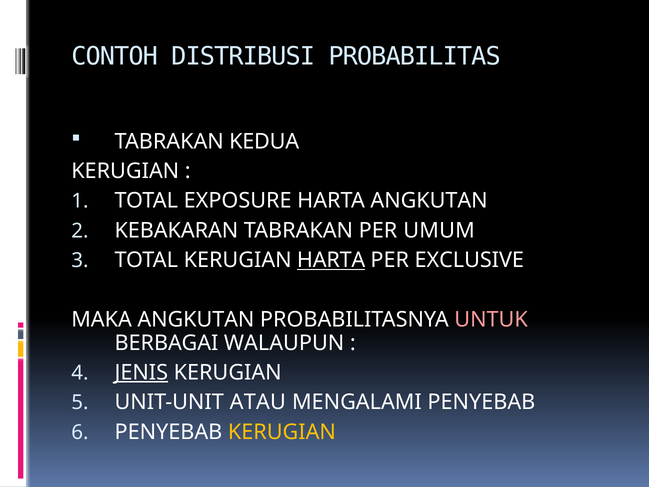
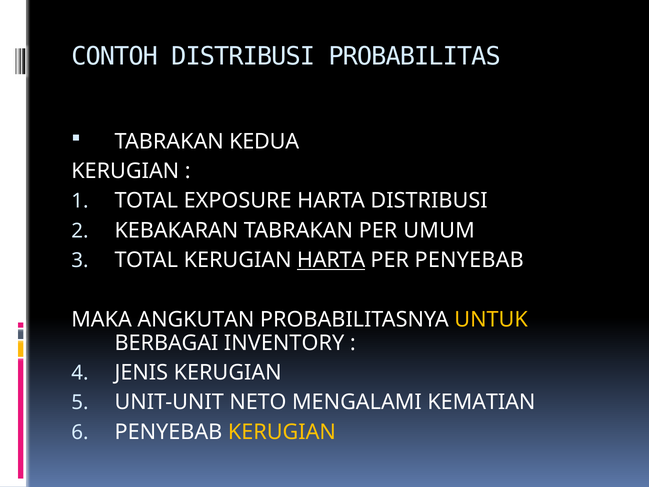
HARTA ANGKUTAN: ANGKUTAN -> DISTRIBUSI (429, 201)
PER EXCLUSIVE: EXCLUSIVE -> PENYEBAB (469, 260)
UNTUK colour: pink -> yellow (491, 319)
WALAUPUN: WALAUPUN -> INVENTORY (284, 343)
JENIS underline: present -> none (141, 372)
ATAU: ATAU -> NETO (258, 402)
MENGALAMI PENYEBAB: PENYEBAB -> KEMATIAN (481, 402)
